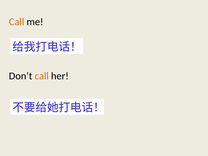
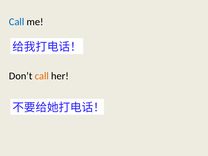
Call colour: orange -> blue (17, 22)
